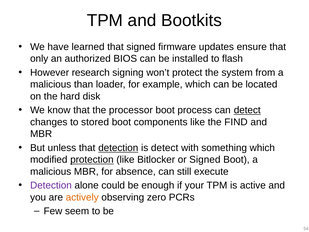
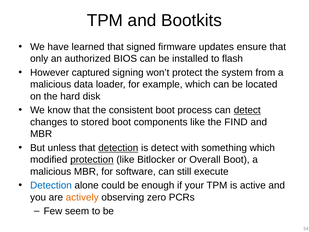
research: research -> captured (91, 73)
than: than -> data (84, 84)
processor: processor -> consistent (131, 110)
or Signed: Signed -> Overall (205, 159)
absence: absence -> software (136, 171)
Detection colour: purple -> blue (51, 185)
